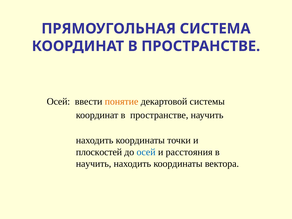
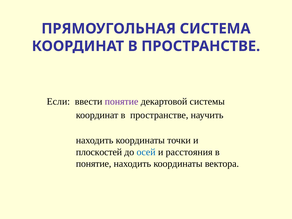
Осей: Осей -> Если (58, 101)
понятие colour: orange -> purple (122, 101)
научить: научить -> понятие (94, 164)
